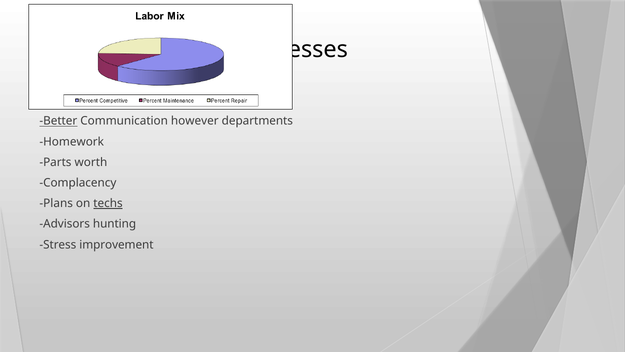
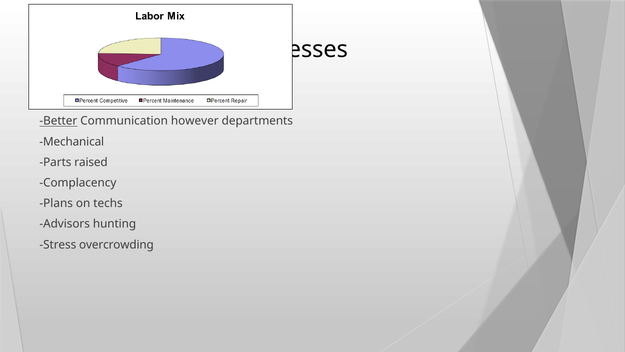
Homework: Homework -> Mechanical (72, 142)
worth: worth -> raised (91, 162)
techs underline: present -> none (108, 203)
improvement: improvement -> overcrowding (116, 244)
